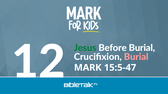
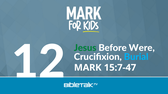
Before Burial: Burial -> Were (142, 48)
Burial colour: pink -> light blue (136, 57)
15:5-47: 15:5-47 -> 15:7-47 (120, 68)
